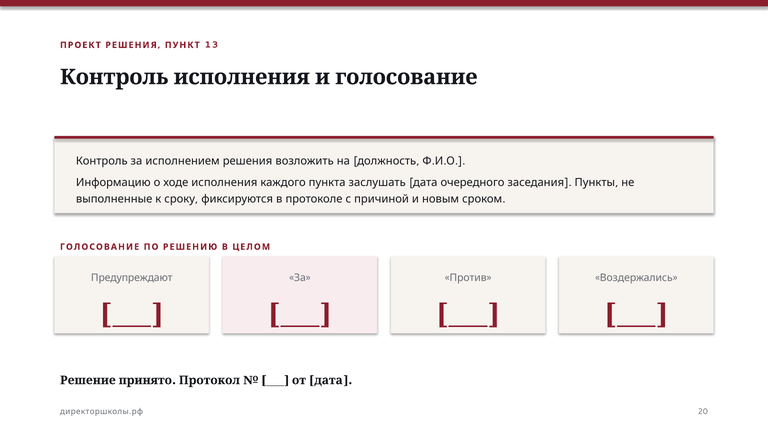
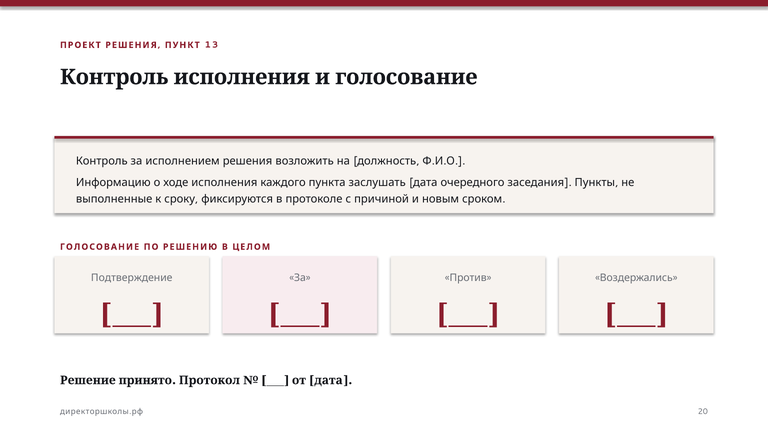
Предупреждают: Предупреждают -> Подтверждение (132, 278)
